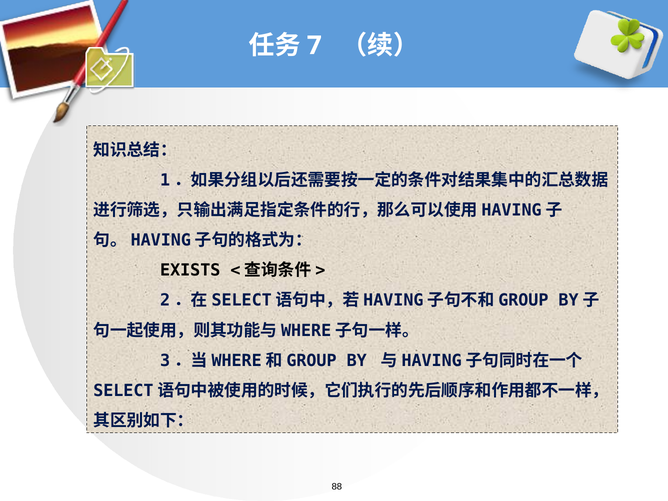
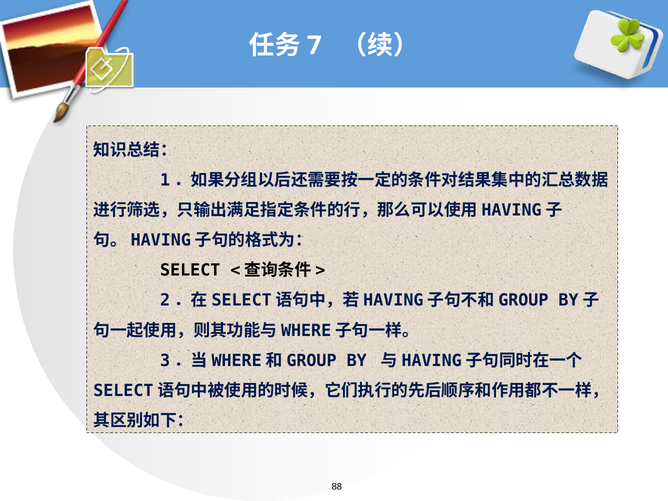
EXISTS: EXISTS -> SELECT (190, 270)
